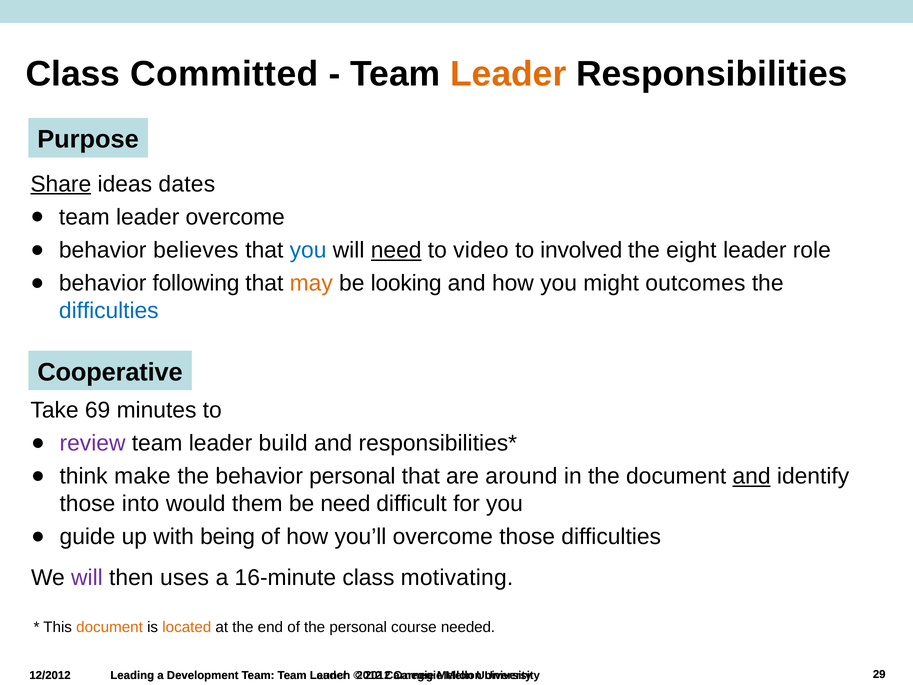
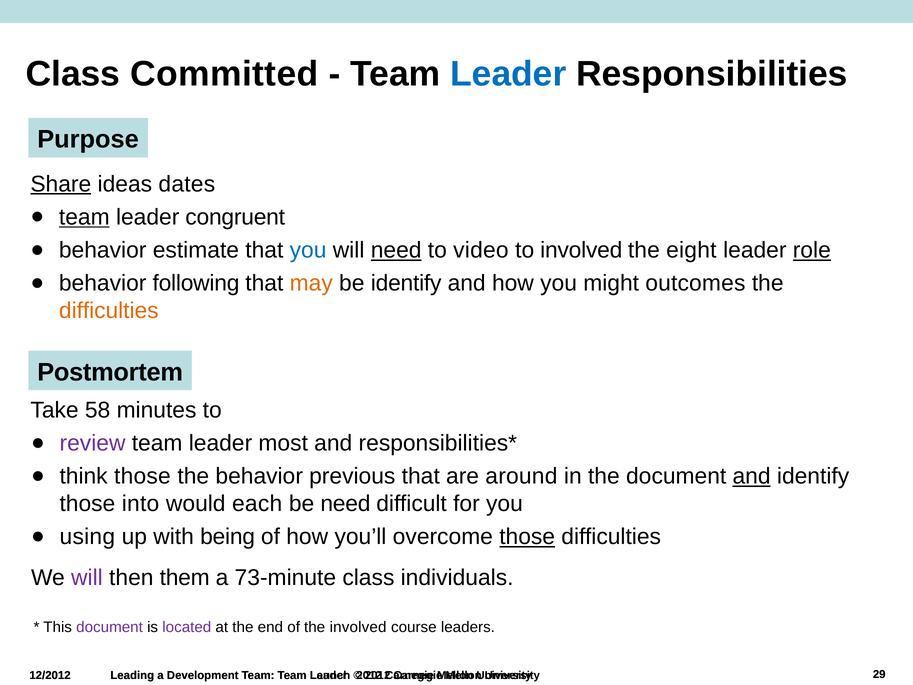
Leader colour: orange -> blue (508, 74)
team underline: none -> present (84, 217)
leader overcome: overcome -> congruent (235, 217)
believes: believes -> estimate (196, 250)
role underline: none -> present (812, 250)
be looking: looking -> identify (406, 283)
difficulties colour: blue -> orange (109, 311)
Cooperative: Cooperative -> Postmortem (110, 372)
69: 69 -> 58 (98, 410)
build: build -> most (283, 443)
think make: make -> those (142, 476)
behavior personal: personal -> previous (352, 476)
them: them -> each (257, 504)
guide: guide -> using (87, 537)
those underline: none -> present (527, 537)
uses: uses -> them (185, 577)
16-minute: 16-minute -> 73-minute (285, 577)
motivating: motivating -> individuals (457, 577)
document colour: orange -> purple (110, 627)
located colour: orange -> purple (187, 627)
the personal: personal -> involved (358, 627)
needed: needed -> leaders (468, 627)
